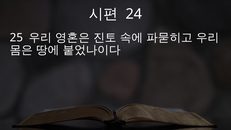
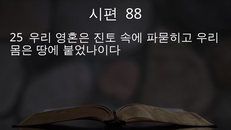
24: 24 -> 88 (134, 14)
